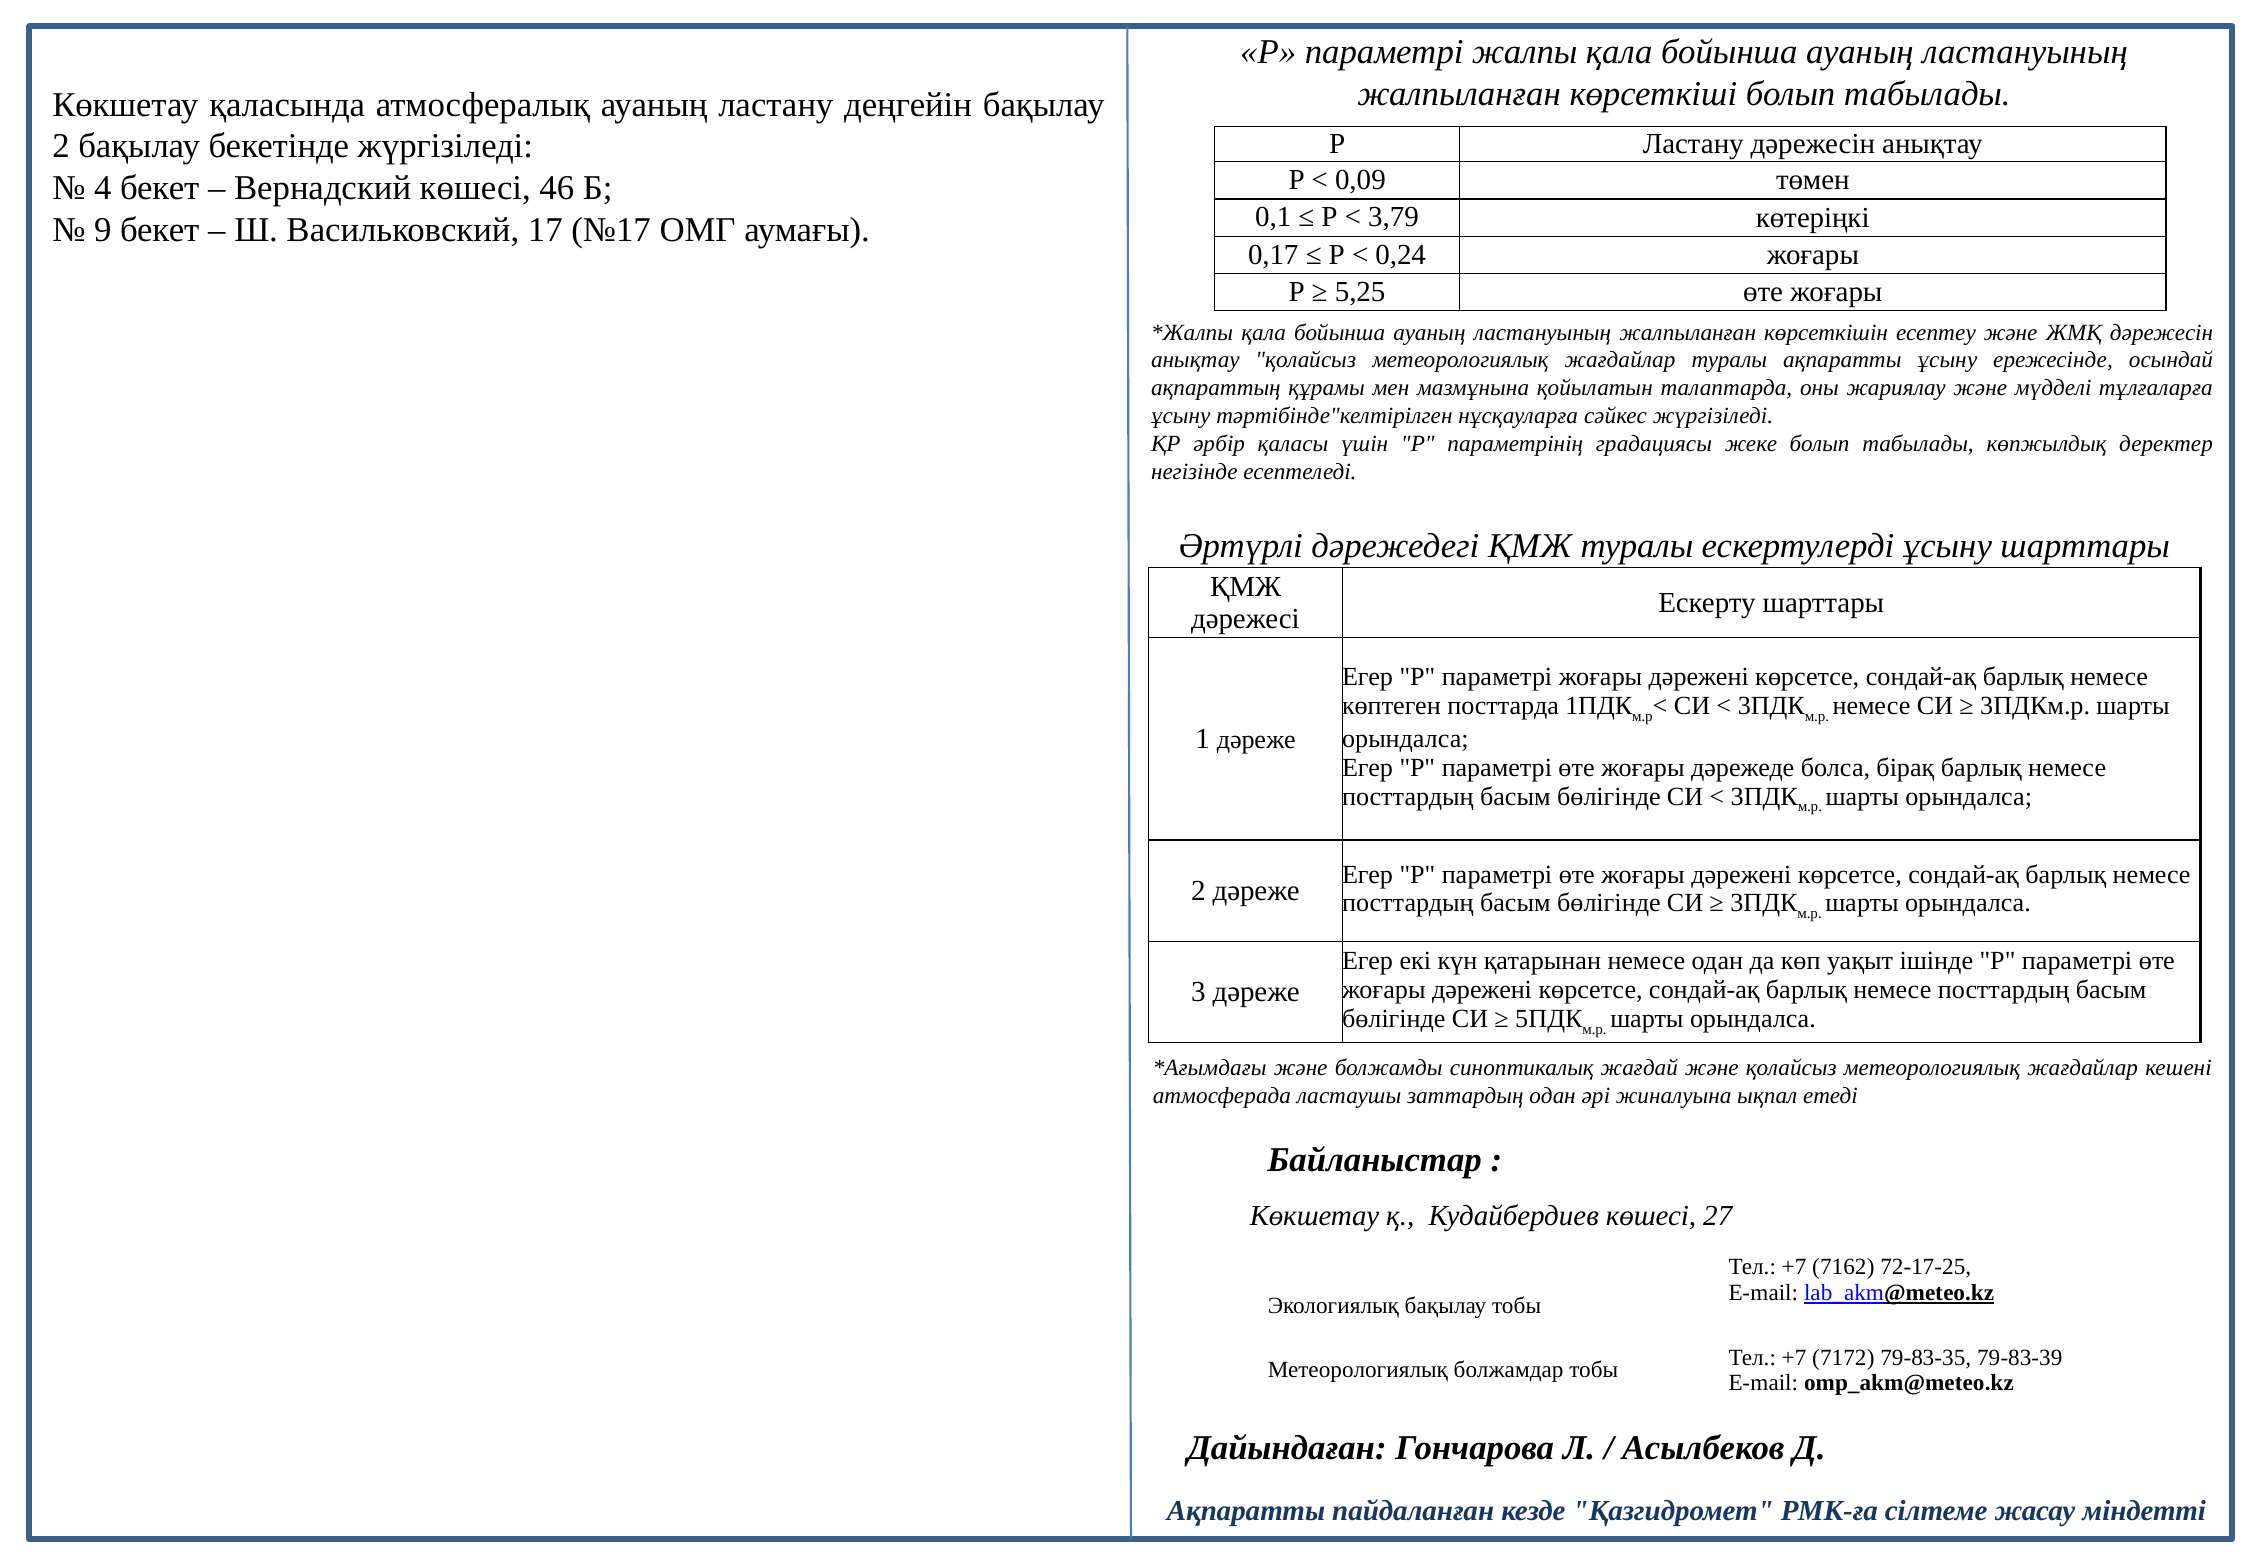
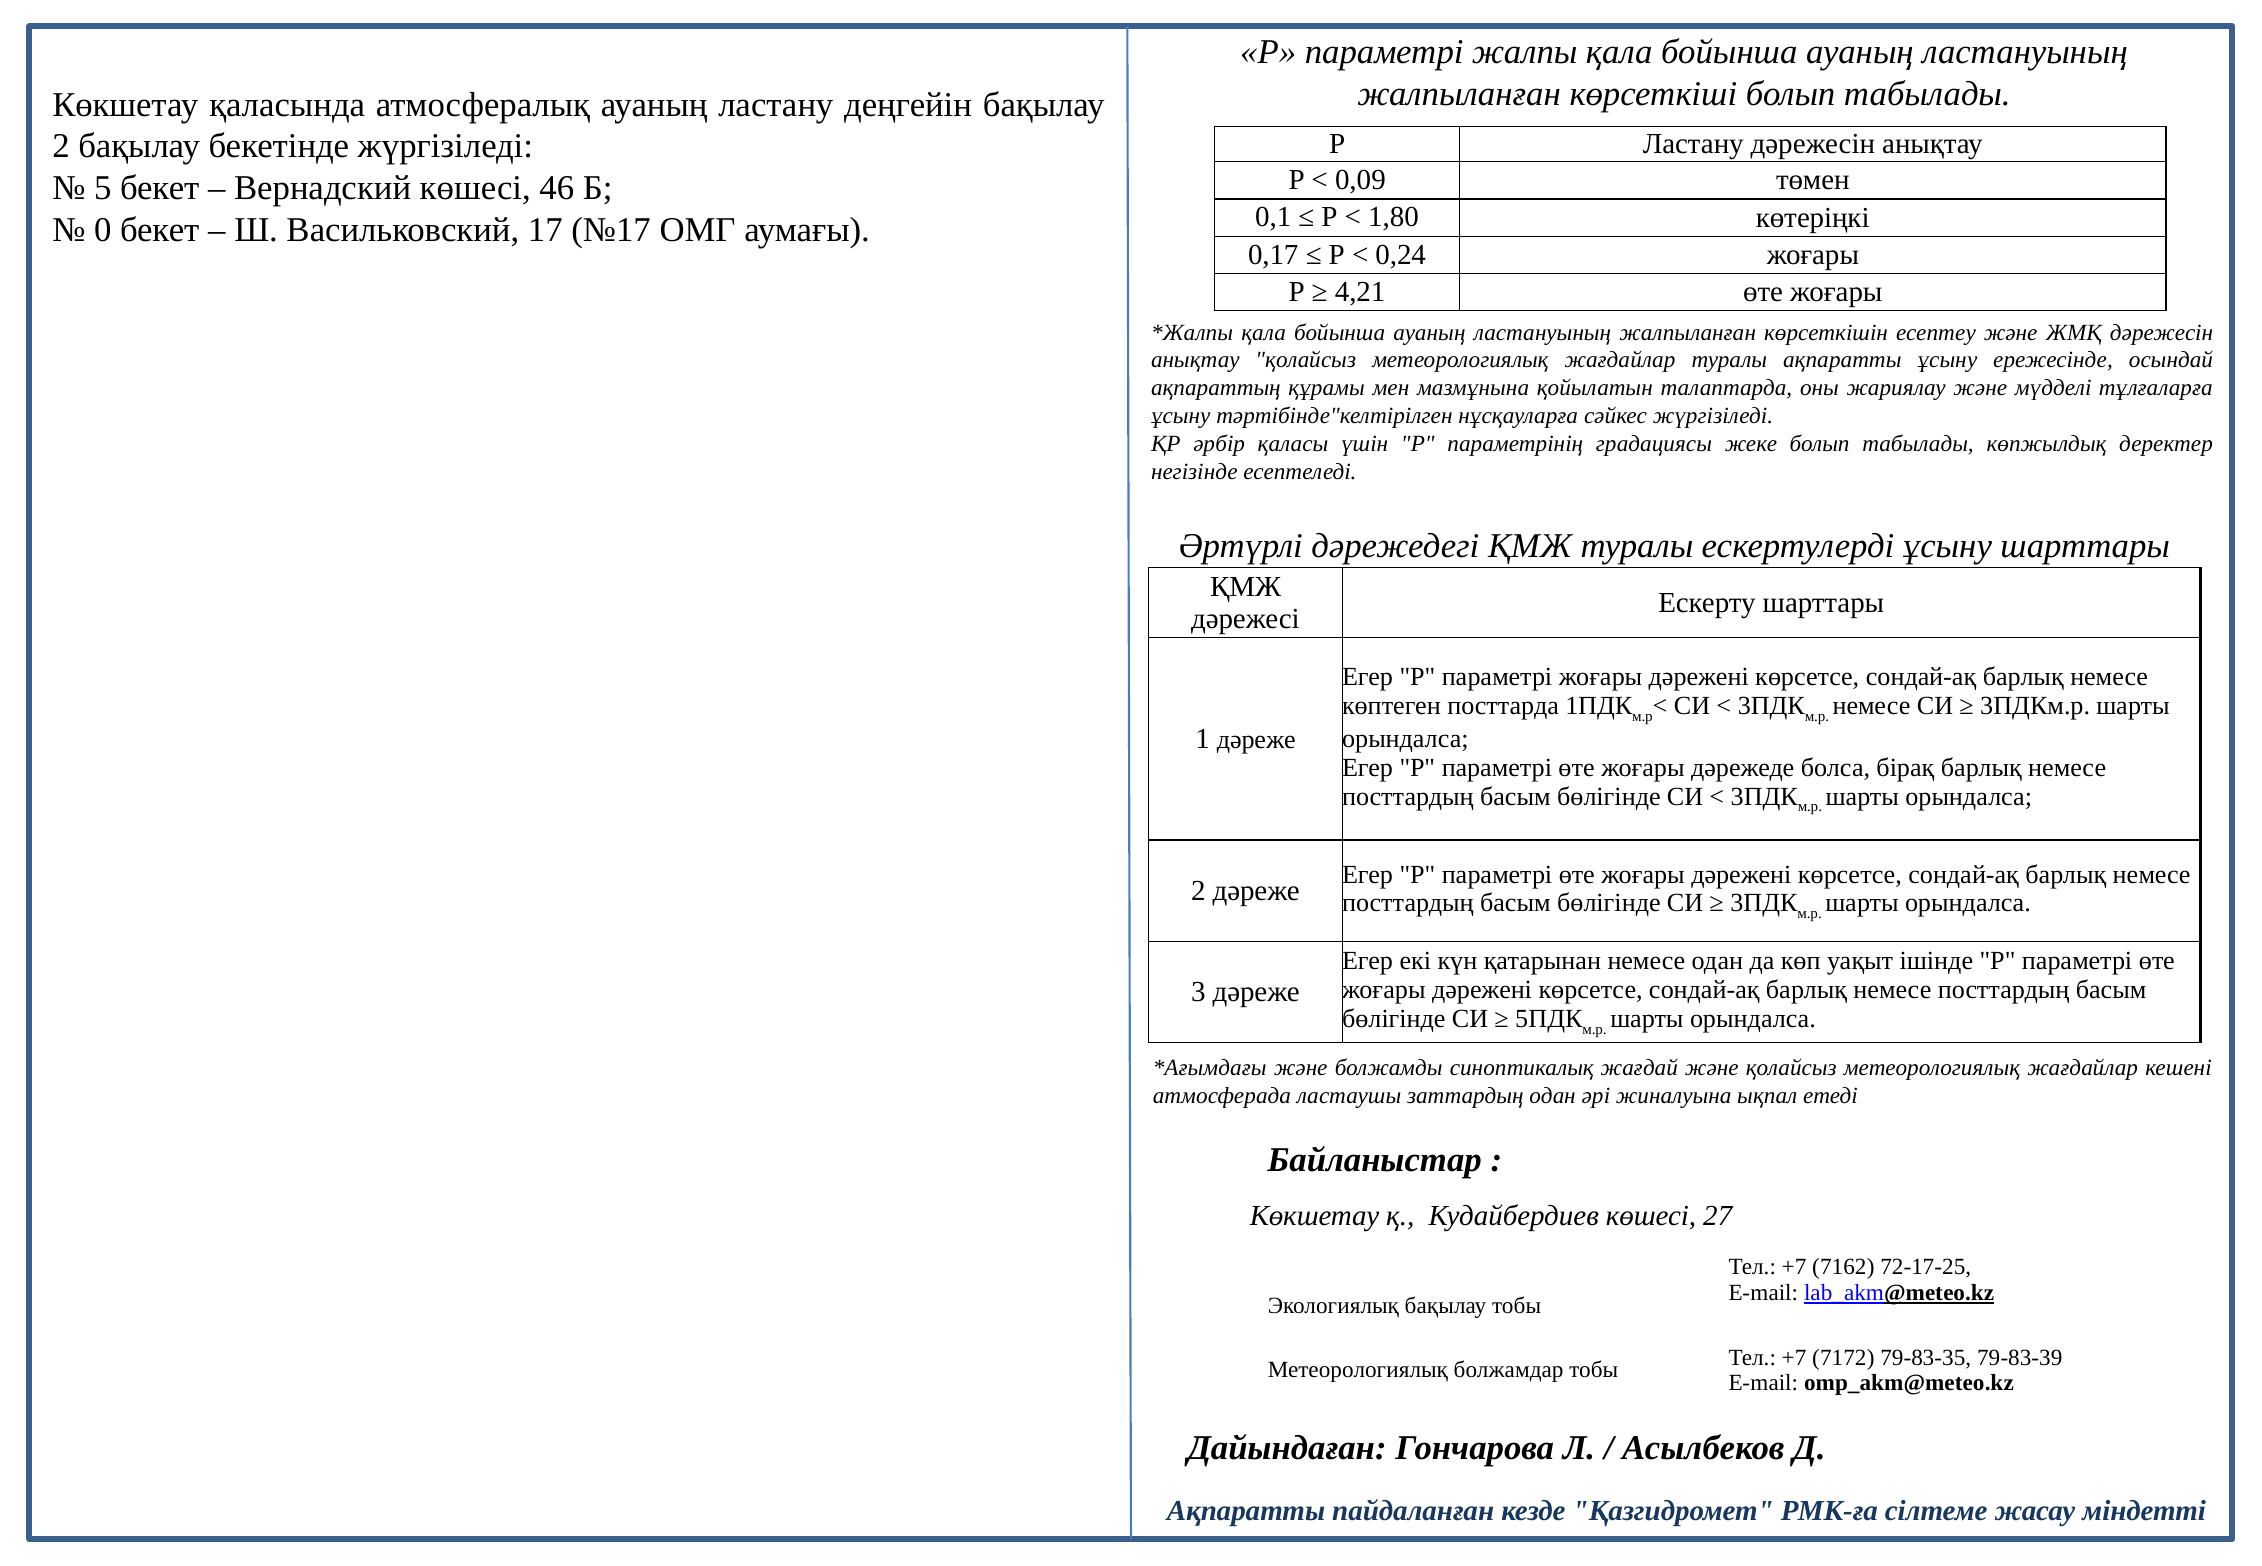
4: 4 -> 5 (103, 188)
3,79: 3,79 -> 1,80 (1394, 217)
9: 9 -> 0 (103, 230)
5,25: 5,25 -> 4,21 (1360, 292)
